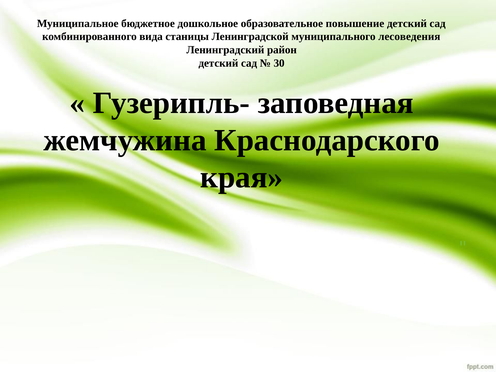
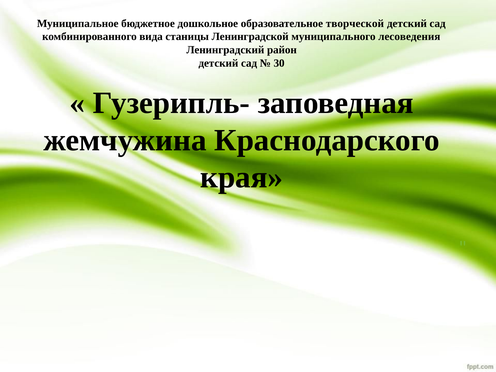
повышение: повышение -> творческой (355, 23)
